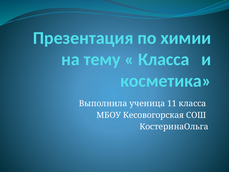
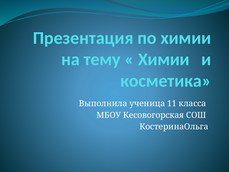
Класса: Класса -> Химии (164, 59)
